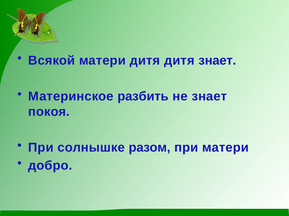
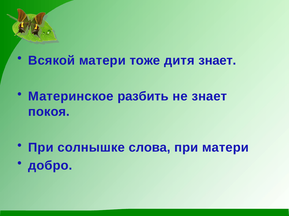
матери дитя: дитя -> тоже (145, 61)
разом: разом -> слова (150, 148)
